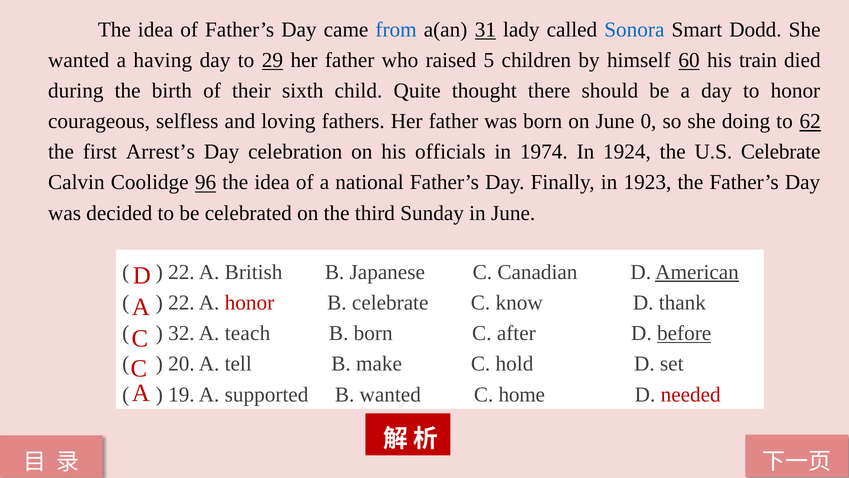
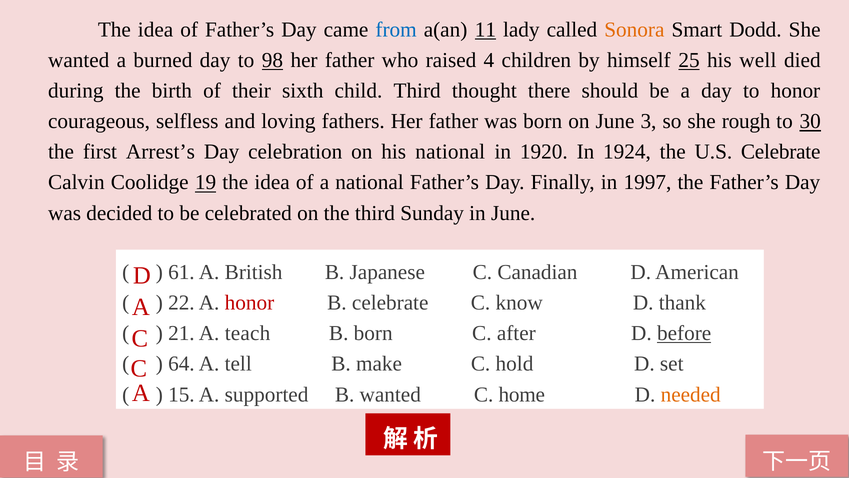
31: 31 -> 11 (485, 30)
Sonora colour: blue -> orange (634, 30)
having: having -> burned (163, 60)
29: 29 -> 98 (272, 60)
5: 5 -> 4 (489, 60)
60: 60 -> 25 (689, 60)
train: train -> well (758, 60)
child Quite: Quite -> Third (417, 91)
0: 0 -> 3 (648, 121)
doing: doing -> rough (746, 121)
62: 62 -> 30 (810, 121)
his officials: officials -> national (450, 152)
1974: 1974 -> 1920 (544, 152)
96: 96 -> 19 (206, 182)
1923: 1923 -> 1997 (647, 182)
22: 22 -> 61 (181, 272)
American underline: present -> none (697, 272)
32: 32 -> 21 (181, 333)
20: 20 -> 64 (181, 364)
19: 19 -> 15 (181, 394)
needed colour: red -> orange (691, 394)
